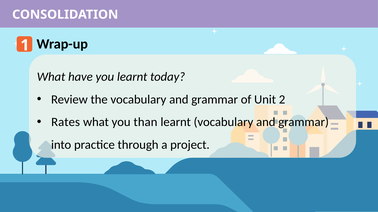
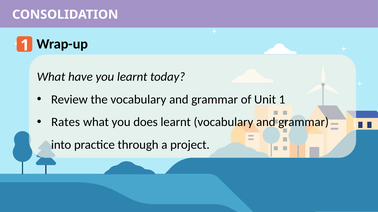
Unit 2: 2 -> 1 (282, 100)
than: than -> does (146, 122)
